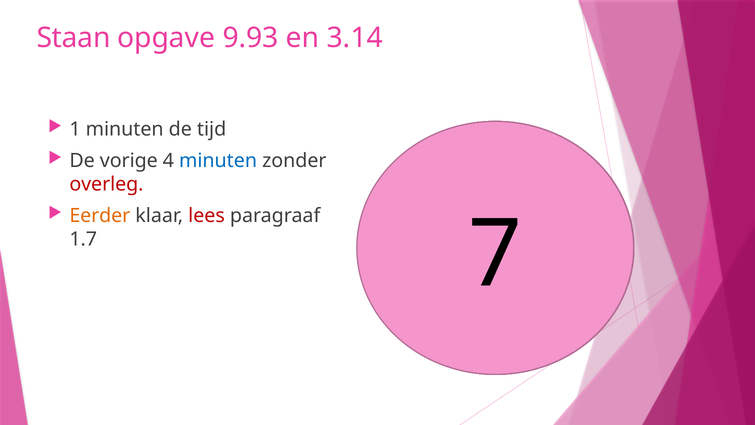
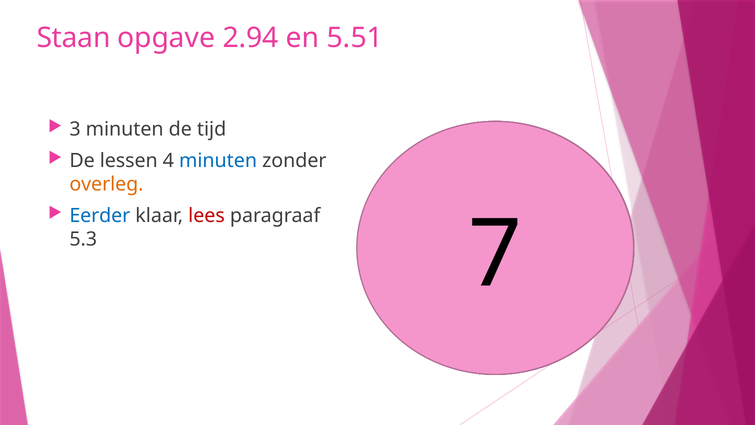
9.93: 9.93 -> 2.94 (251, 38)
3.14: 3.14 -> 5.51 (355, 38)
1: 1 -> 3 (75, 129)
vorige: vorige -> lessen (129, 161)
overleg colour: red -> orange (106, 184)
Eerder colour: orange -> blue (100, 216)
1.7: 1.7 -> 5.3 (83, 239)
